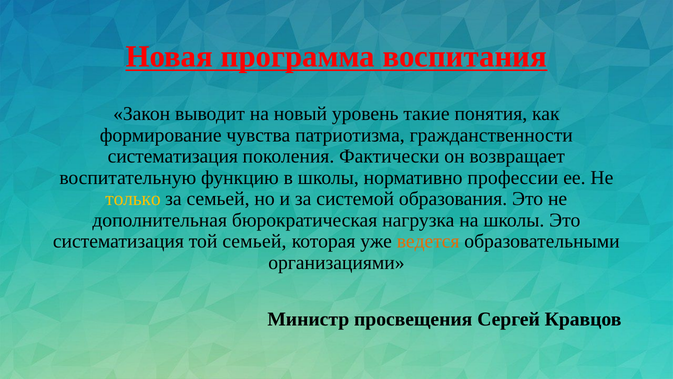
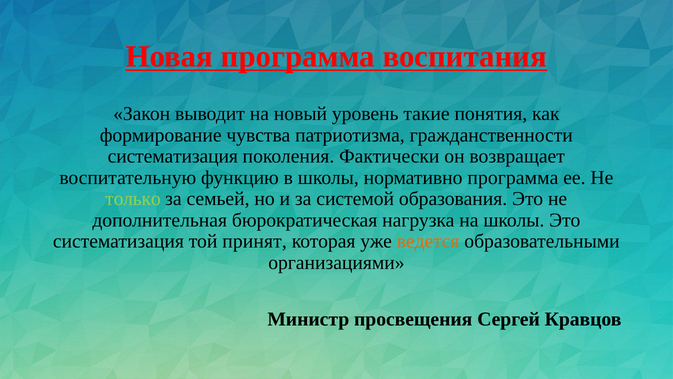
нормативно профессии: профессии -> программа (513, 177)
только colour: yellow -> light green (133, 199)
той семьей: семьей -> принят (255, 241)
